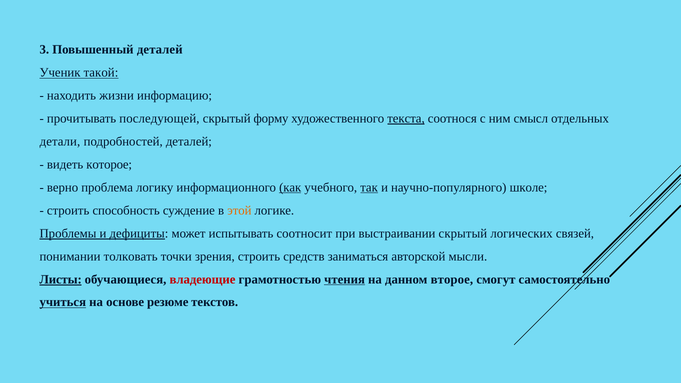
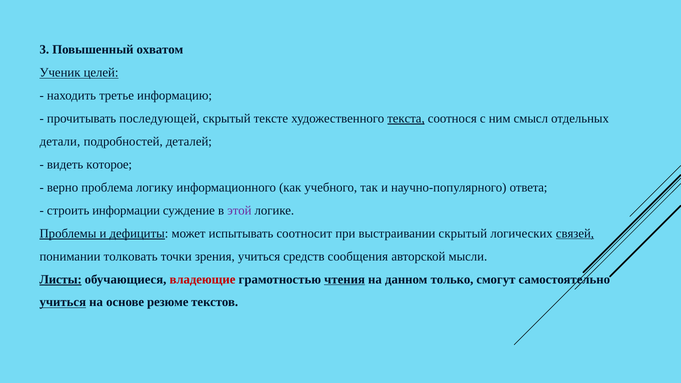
Повышенный деталей: деталей -> охватом (160, 49)
такой: такой -> целей (101, 72)
жизни: жизни -> третье (117, 95)
форму: форму -> тексте (271, 118)
как underline: present -> none (290, 187)
так underline: present -> none (369, 187)
школе: школе -> ответа (529, 187)
способность: способность -> информации (126, 210)
этой colour: orange -> purple (239, 210)
связей underline: none -> present (575, 233)
зрения строить: строить -> учиться (259, 256)
заниматься: заниматься -> сообщения (358, 256)
второе: второе -> только (452, 279)
